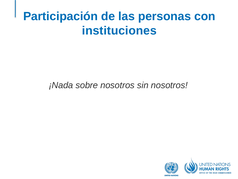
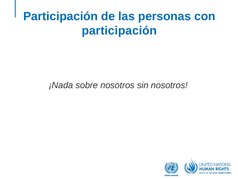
instituciones: instituciones -> participación (119, 31)
